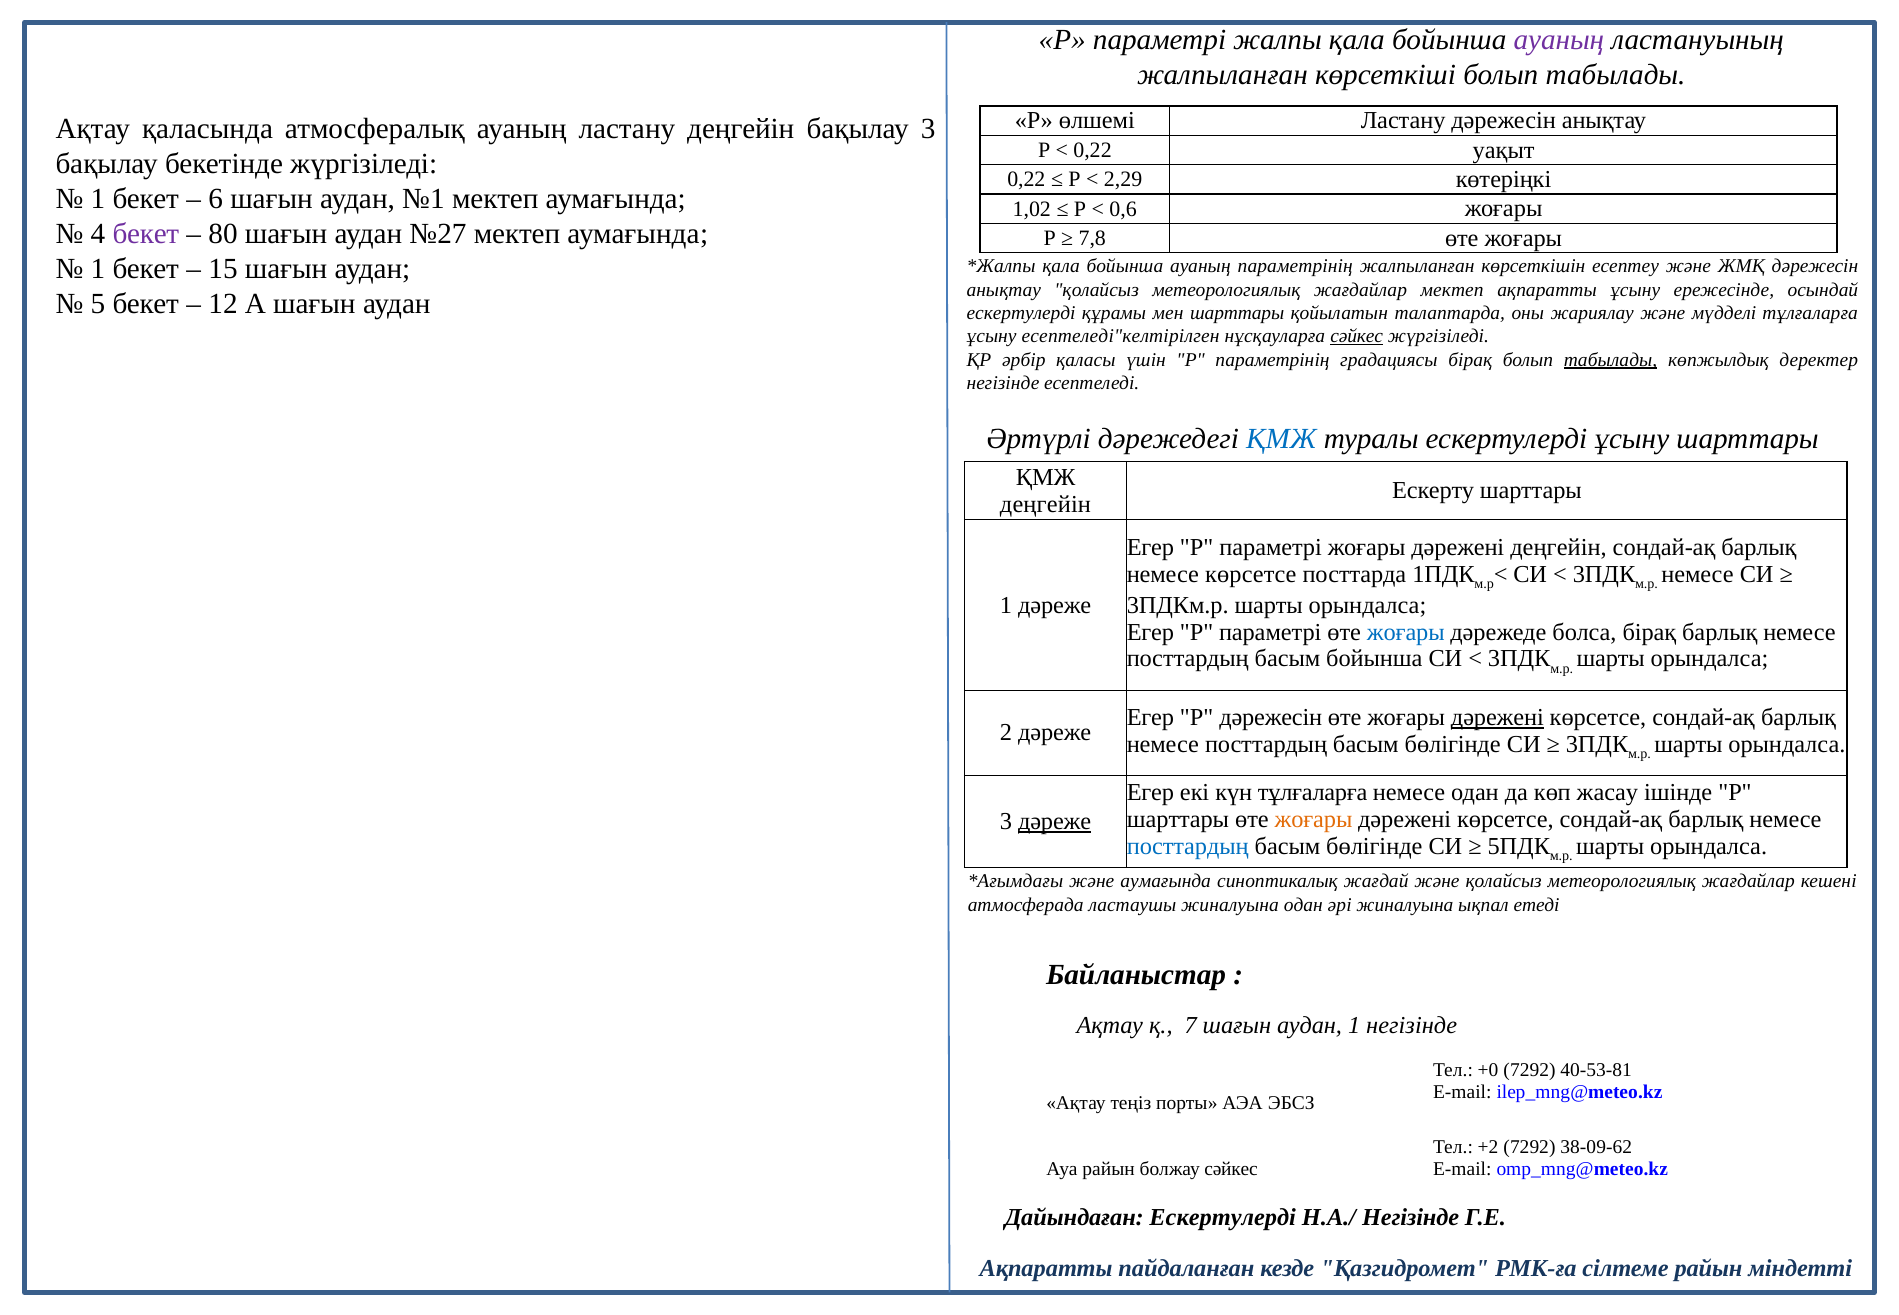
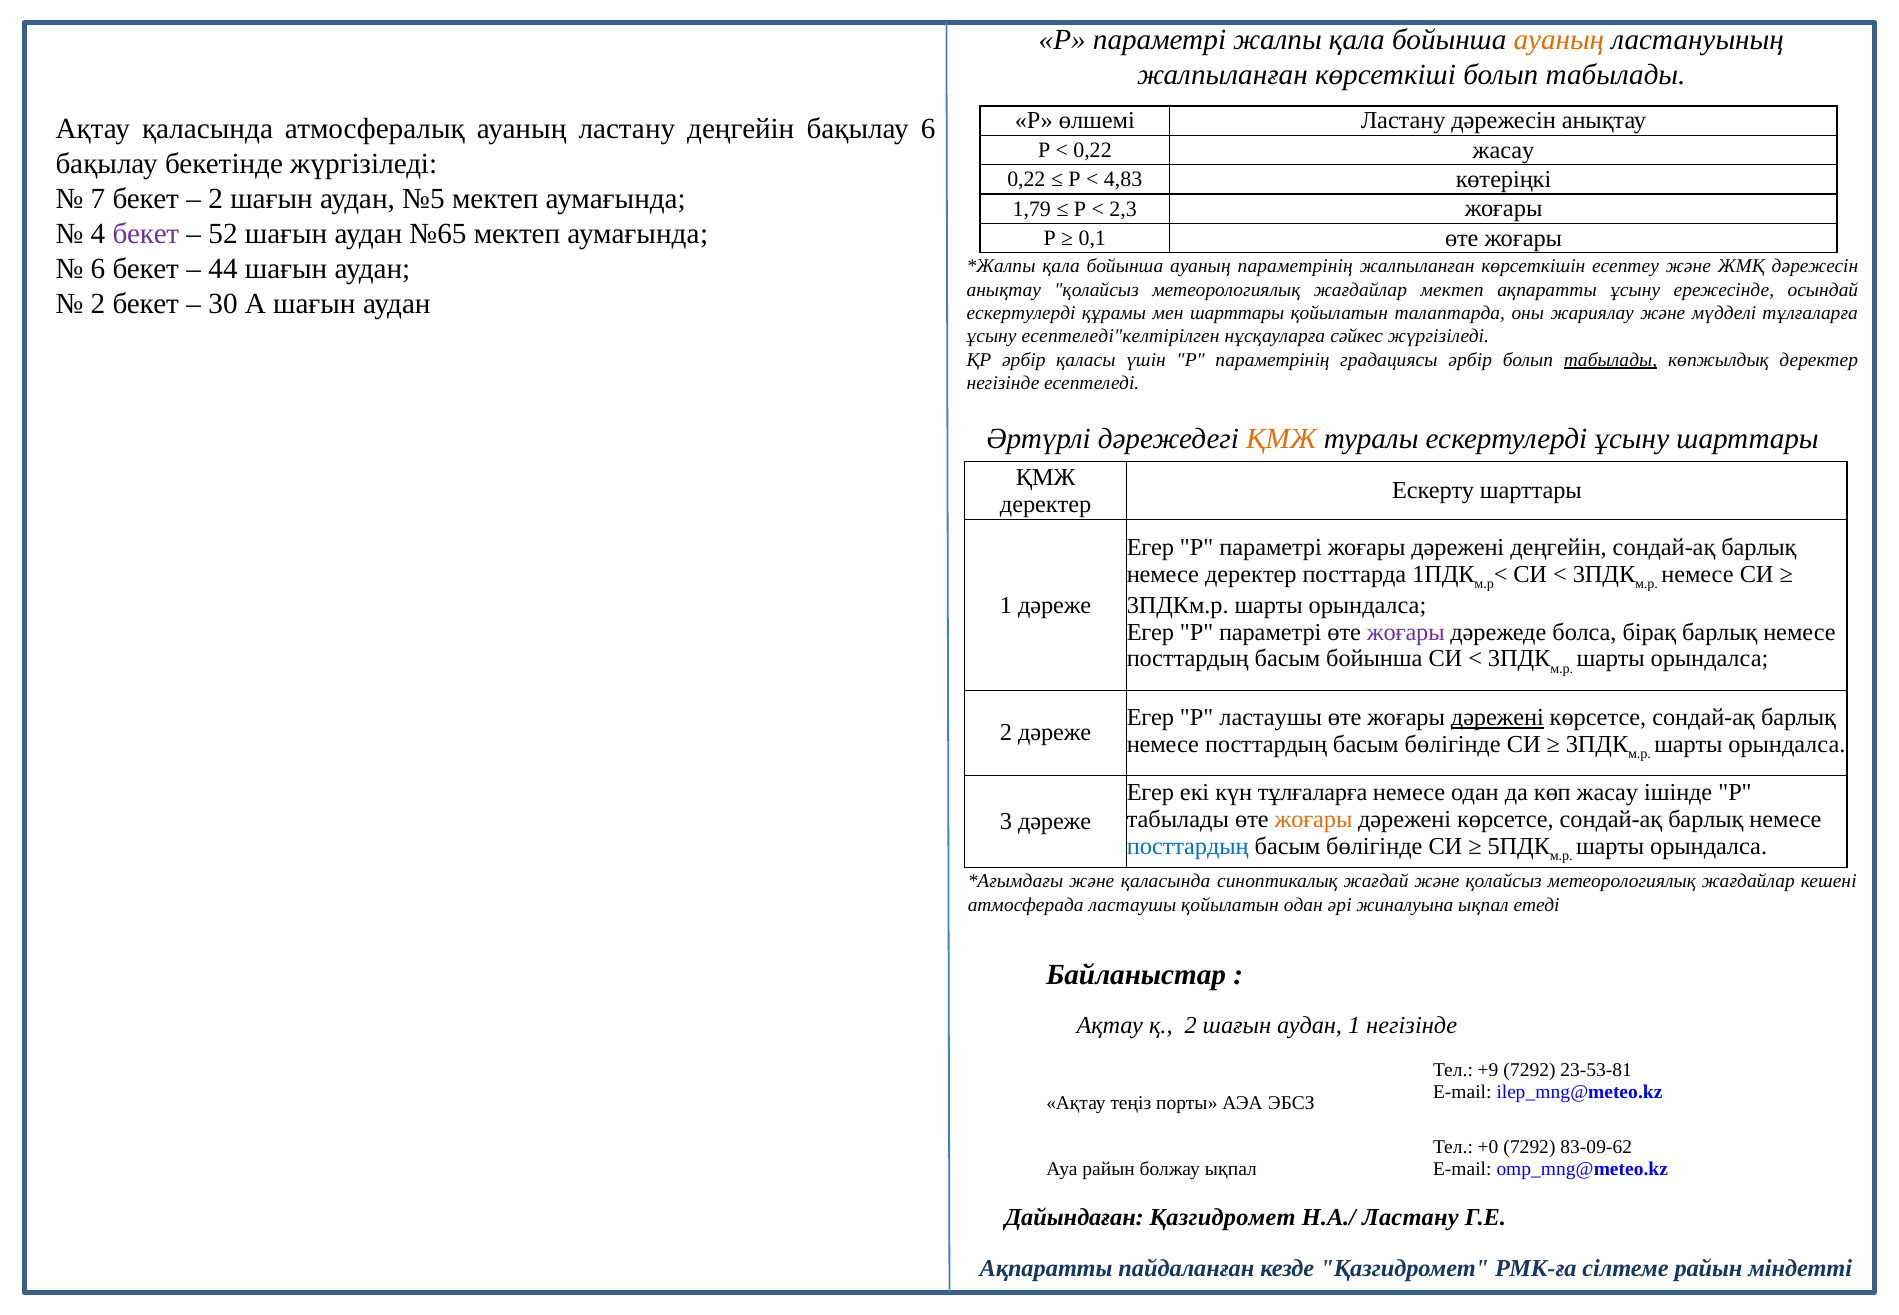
ауаның colour: purple -> orange (1559, 40)
бақылау 3: 3 -> 6 (928, 129)
0,22 уақыт: уақыт -> жасау (1504, 150)
2,29: 2,29 -> 4,83 (1123, 179)
1: 1 -> 7 (98, 199)
6: 6 -> 2 (216, 199)
№1: №1 -> №5 (423, 199)
1,02: 1,02 -> 1,79 (1032, 209)
0,6: 0,6 -> 2,3 (1123, 209)
80: 80 -> 52 (223, 234)
№27: №27 -> №65 (438, 234)
7,8: 7,8 -> 0,1 (1092, 238)
1: 1 -> 6 (98, 269)
15: 15 -> 44 (223, 269)
5: 5 -> 2 (98, 304)
12: 12 -> 30 (223, 304)
сәйкес underline: present -> none (1357, 336)
градациясы бірақ: бірақ -> әрбір (1470, 360)
ҚМЖ colour: blue -> orange (1281, 439)
деңгейін: деңгейін -> деректер (1046, 504)
немесе көрсетсе: көрсетсе -> деректер (1251, 574)
жоғары colour: blue -> purple (1406, 632)
Р дәрежесін: дәрежесін -> ластаушы (1271, 717)
шарттары: шарттары -> табылады (1178, 819)
дәреже underline: present -> none (1055, 821)
және аумағында: аумағында -> қаласында (1166, 881)
ластаушы жиналуына: жиналуына -> қойылатын (1230, 905)
қ 7: 7 -> 2 (1191, 1025)
+0: +0 -> +9 (1488, 1070)
40-53-81: 40-53-81 -> 23-53-81 (1596, 1070)
+2: +2 -> +0 (1488, 1147)
38-09-62: 38-09-62 -> 83-09-62 (1596, 1147)
болжау сәйкес: сәйкес -> ықпал (1231, 1168)
Дайындаған Ескертулерді: Ескертулерді -> Қазгидромет (1223, 1217)
Н.А./ Негізінде: Негізінде -> Ластану (1410, 1217)
